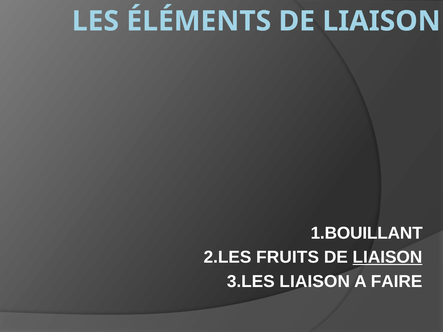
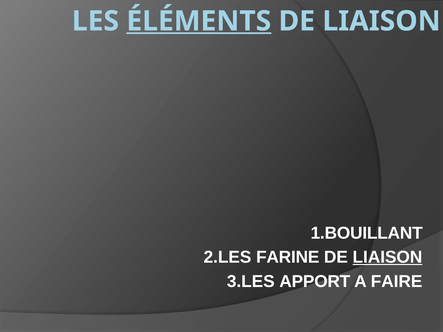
ÉLÉMENTS underline: none -> present (199, 21)
FRUITS: FRUITS -> FARINE (288, 257)
3.LES LIAISON: LIAISON -> APPORT (315, 282)
